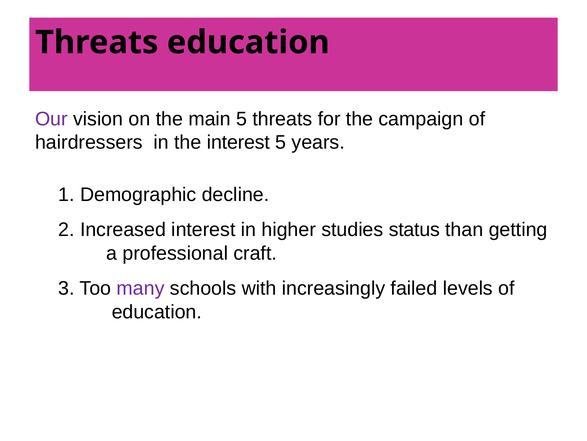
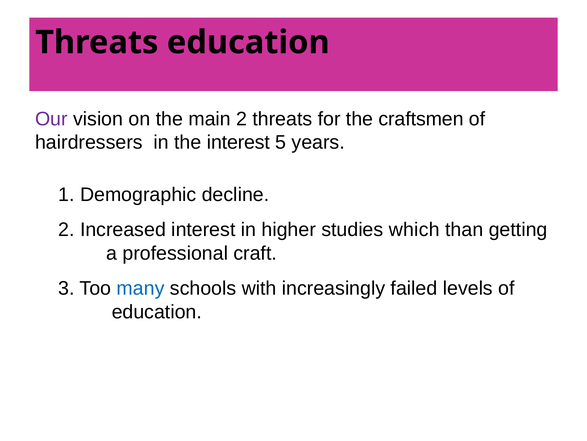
main 5: 5 -> 2 (242, 119)
campaign: campaign -> craftsmen (421, 119)
status: status -> which (414, 229)
many colour: purple -> blue (141, 288)
